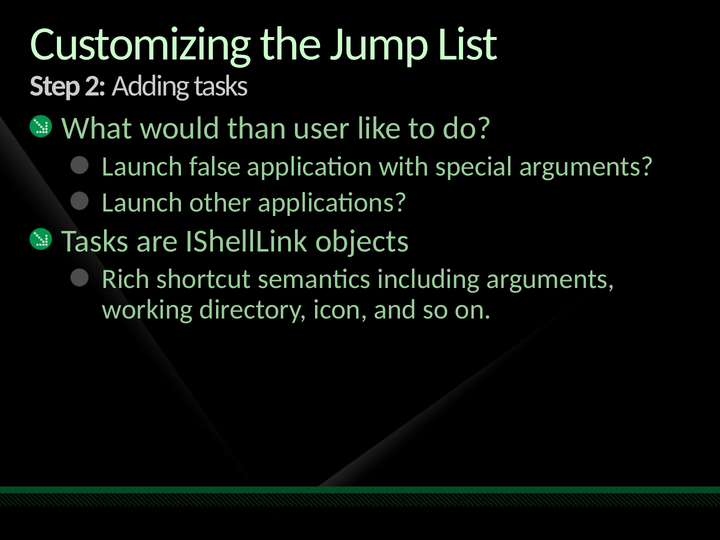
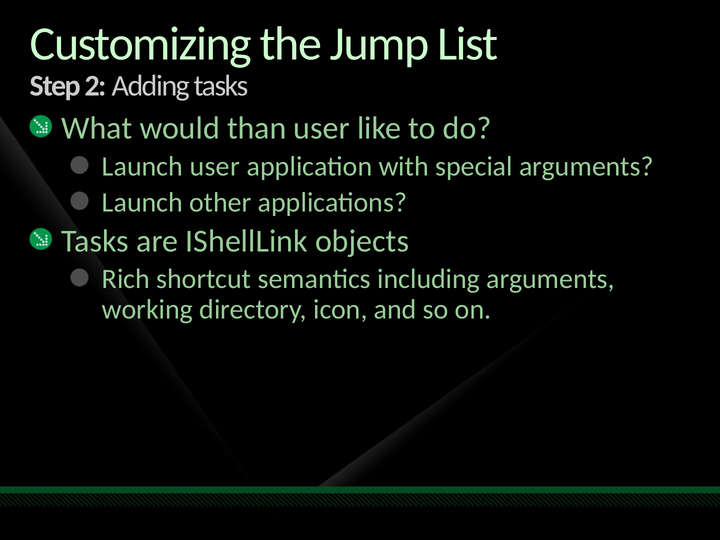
Launch false: false -> user (215, 166)
